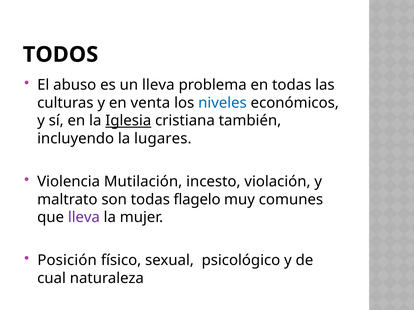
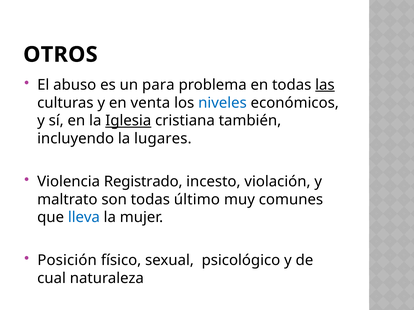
TODOS: TODOS -> OTROS (60, 55)
un lleva: lleva -> para (158, 85)
las underline: none -> present (325, 85)
Mutilación: Mutilación -> Registrado (143, 182)
flagelo: flagelo -> último (197, 200)
lleva colour: purple -> blue (84, 218)
